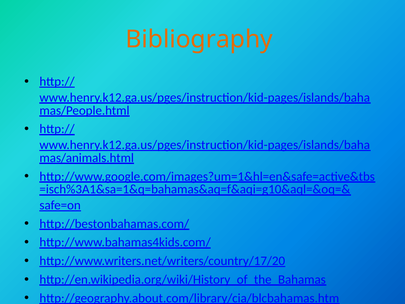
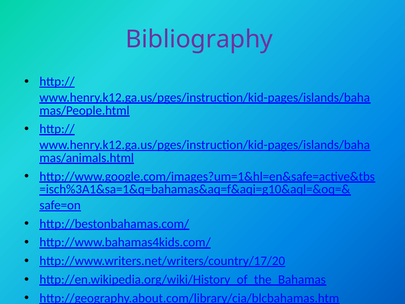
Bibliography colour: orange -> purple (199, 39)
